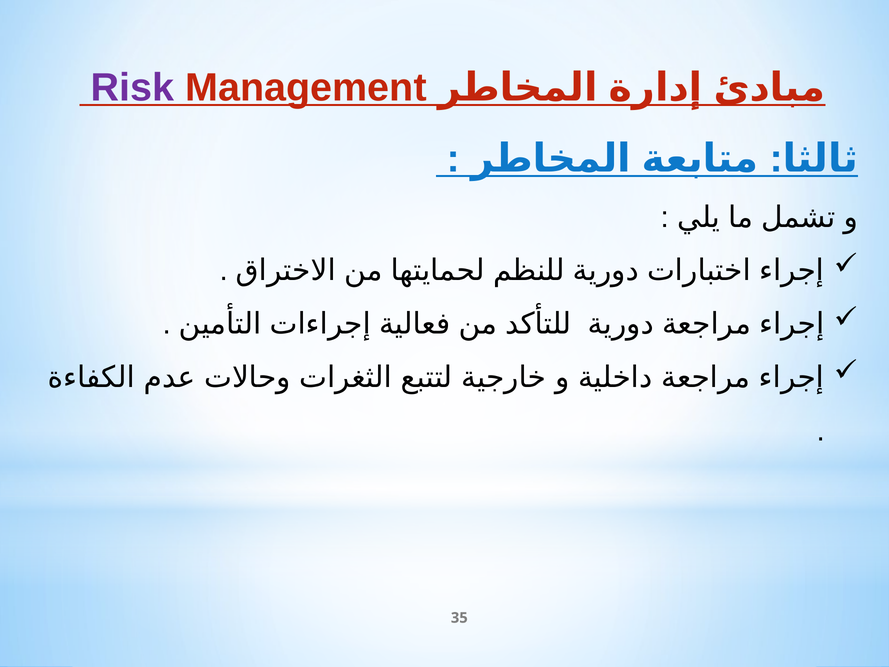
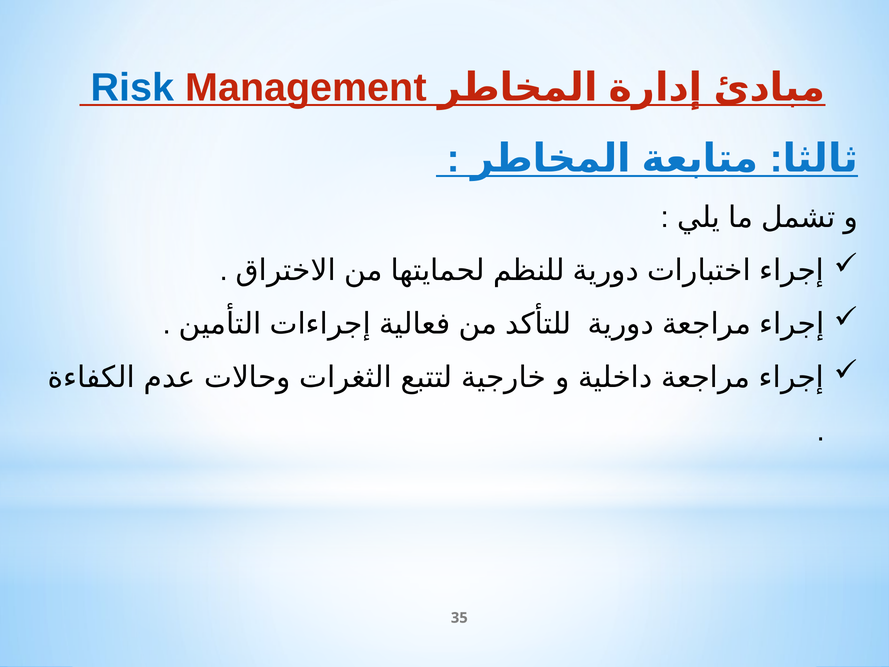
Risk colour: purple -> blue (132, 88)
